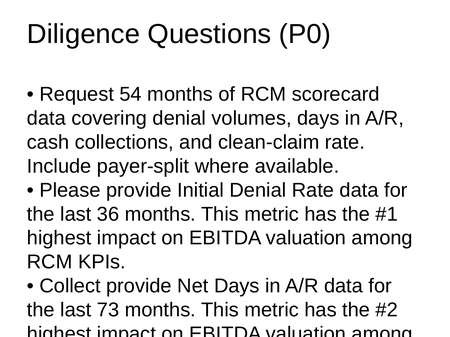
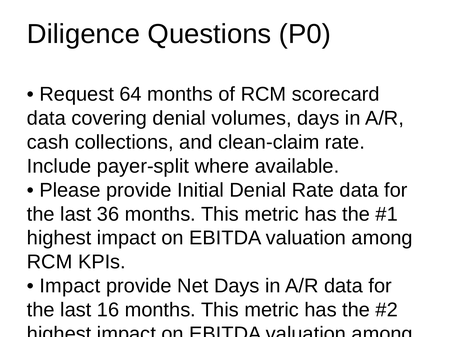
54: 54 -> 64 (131, 94)
Collect: Collect -> Impact (70, 286)
73: 73 -> 16 (108, 310)
